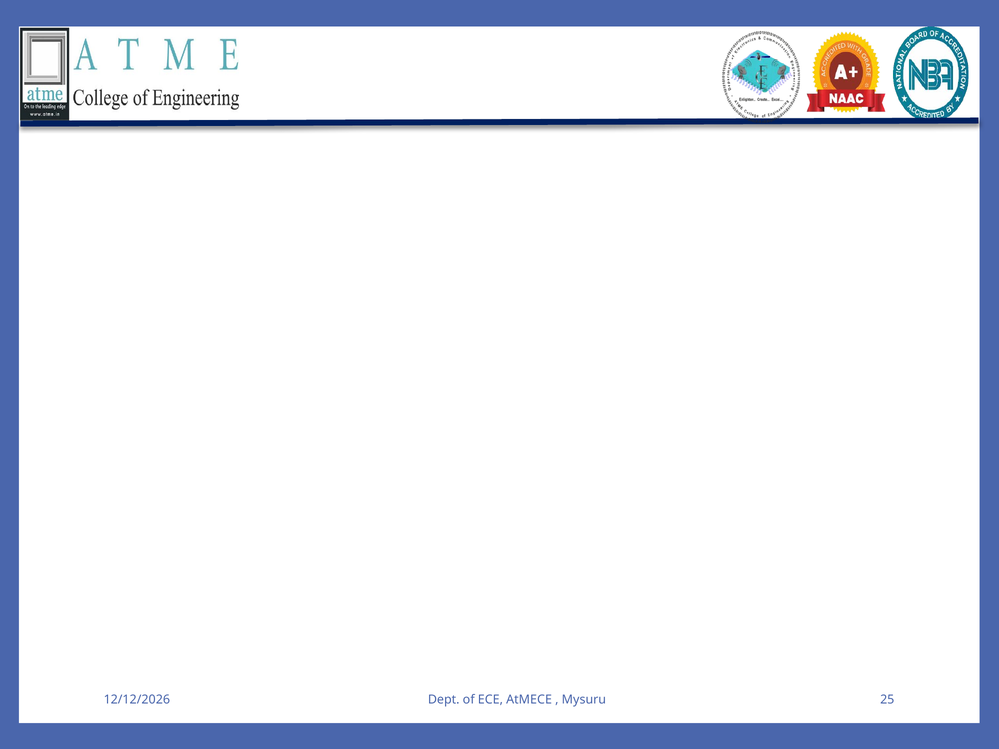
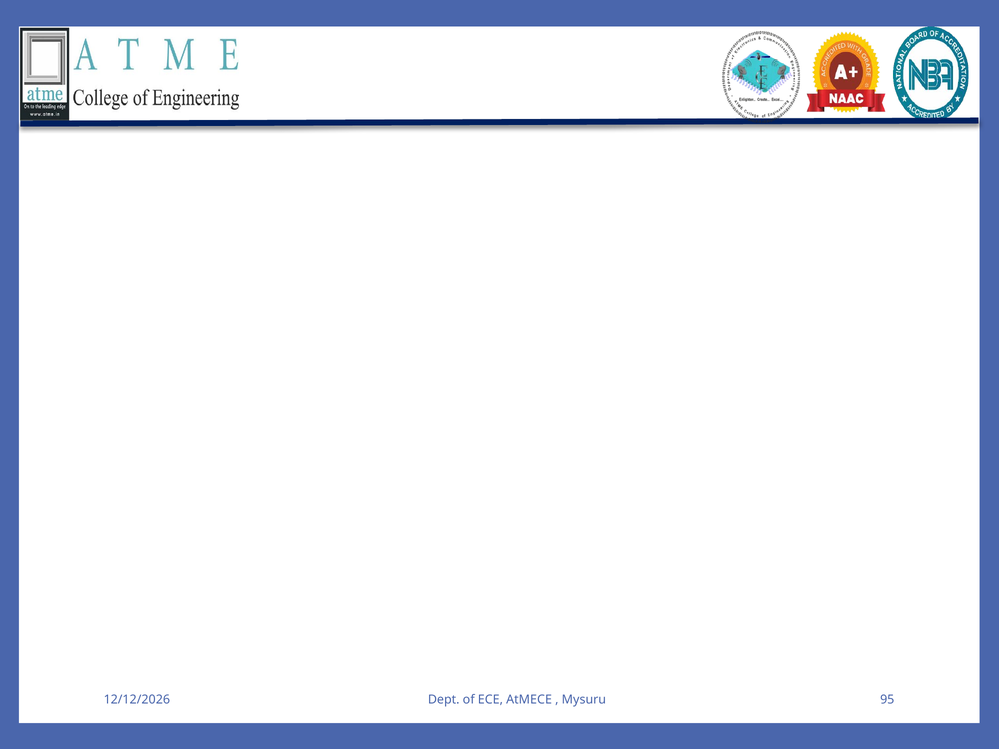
25: 25 -> 95 (887, 700)
